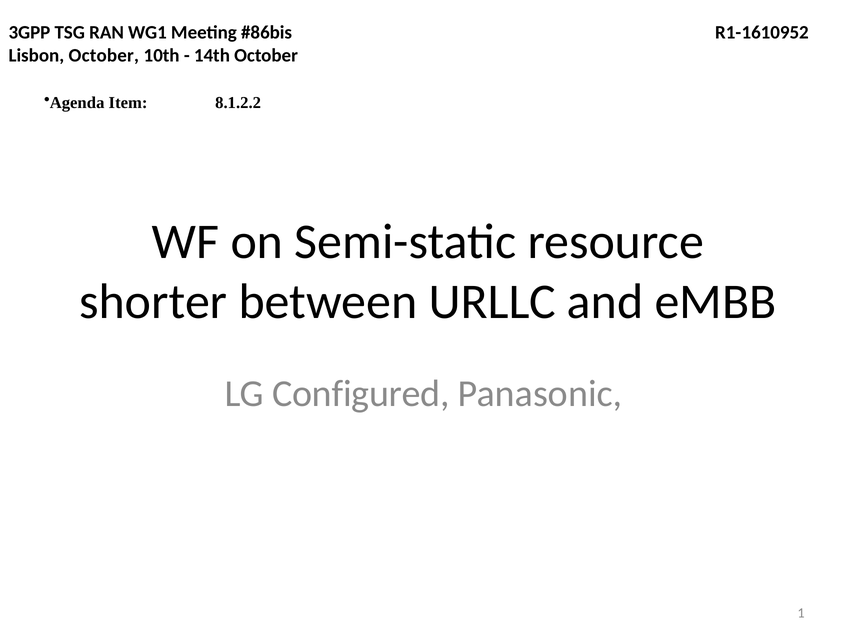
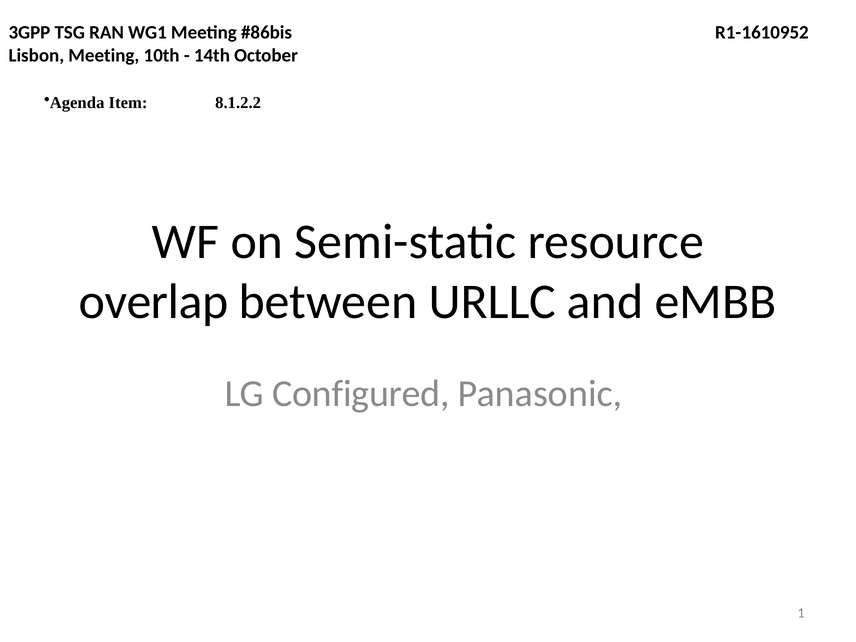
Lisbon October: October -> Meeting (104, 56)
shorter: shorter -> overlap (154, 302)
